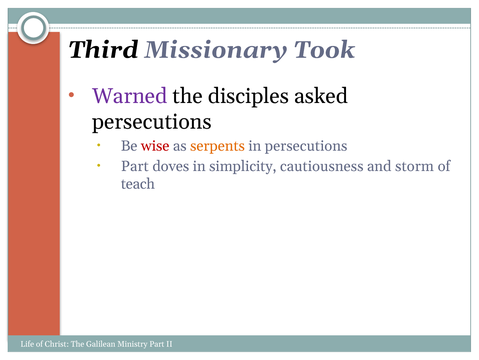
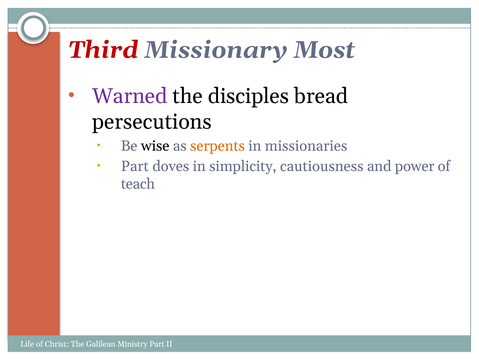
Third colour: black -> red (103, 50)
Took: Took -> Most (324, 50)
asked: asked -> bread (321, 96)
wise colour: red -> black (155, 146)
in persecutions: persecutions -> missionaries (306, 146)
storm: storm -> power (415, 166)
